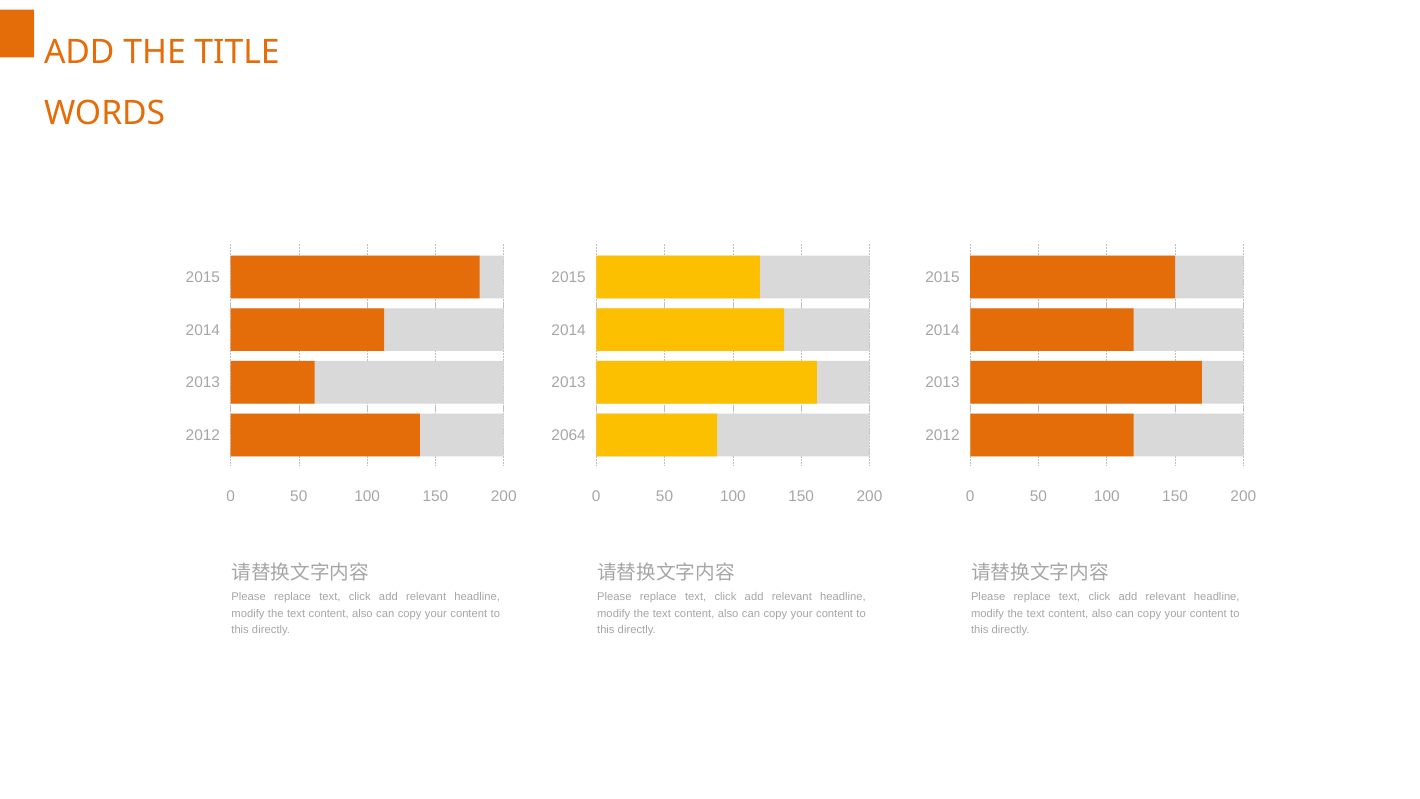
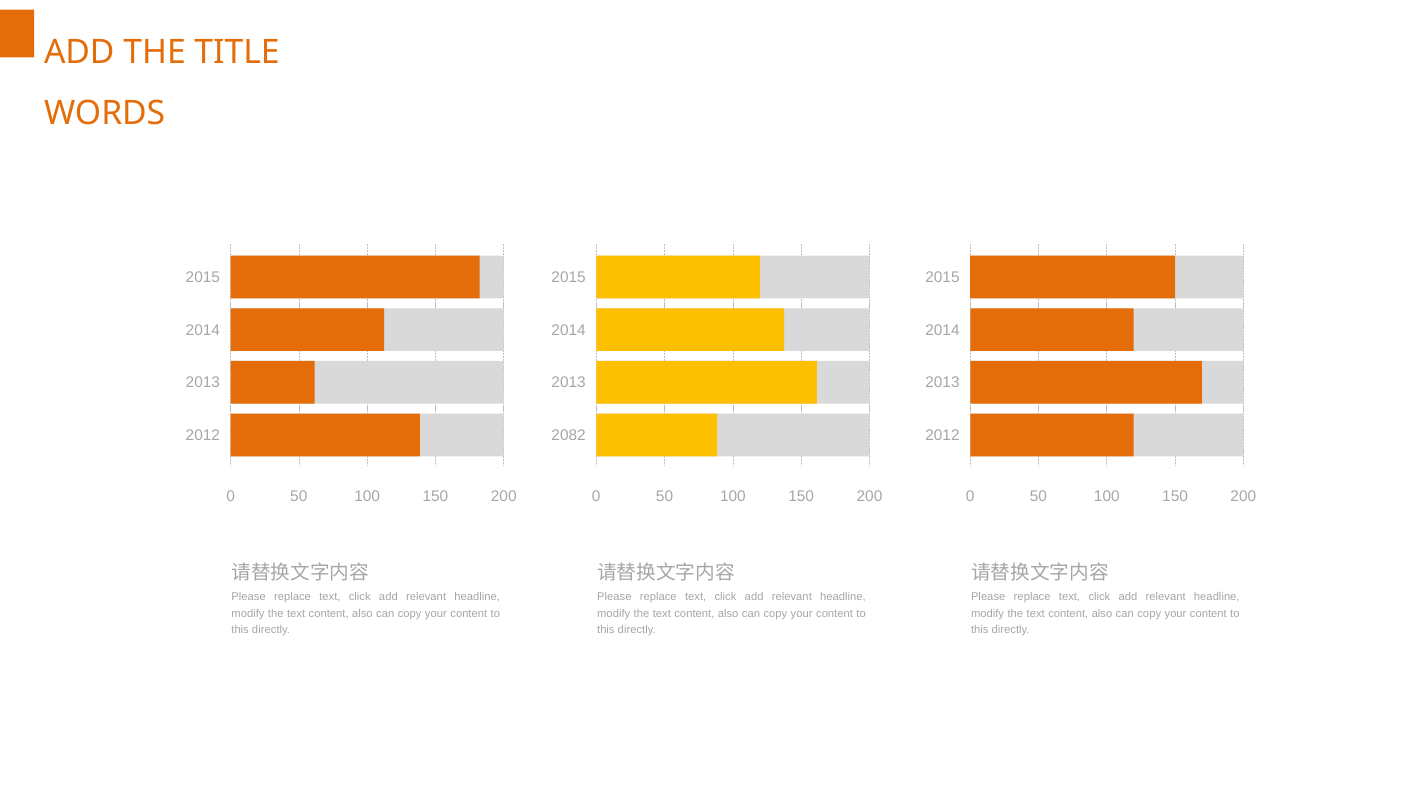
2064: 2064 -> 2082 (569, 435)
